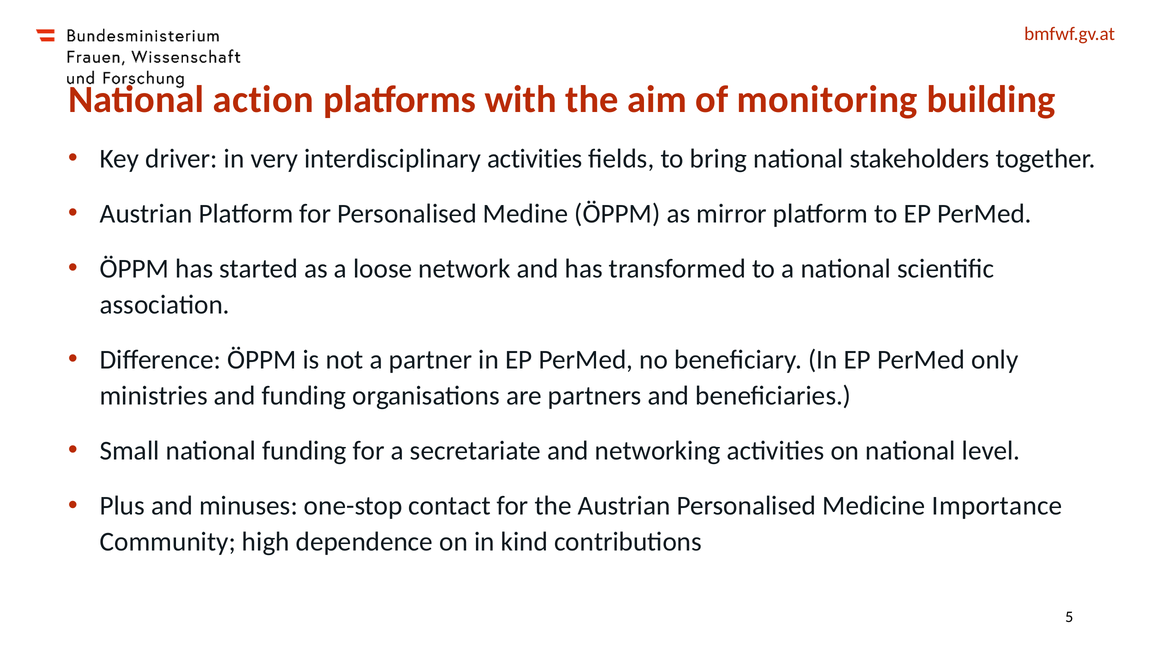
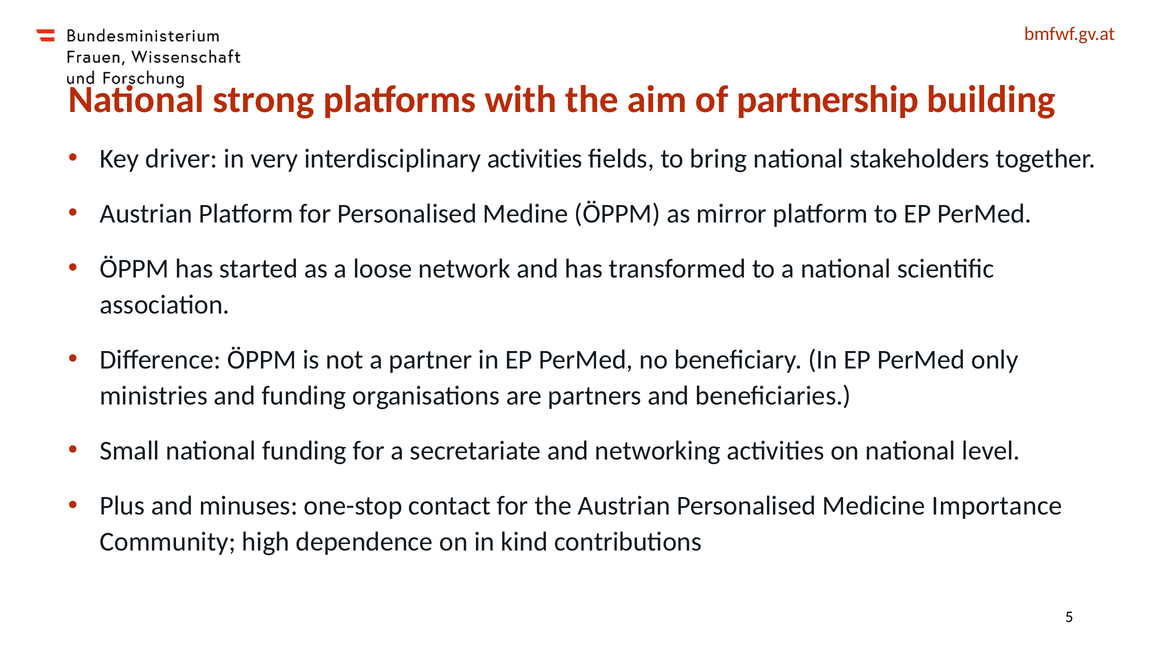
action: action -> strong (263, 100)
monitoring: monitoring -> partnership (828, 100)
